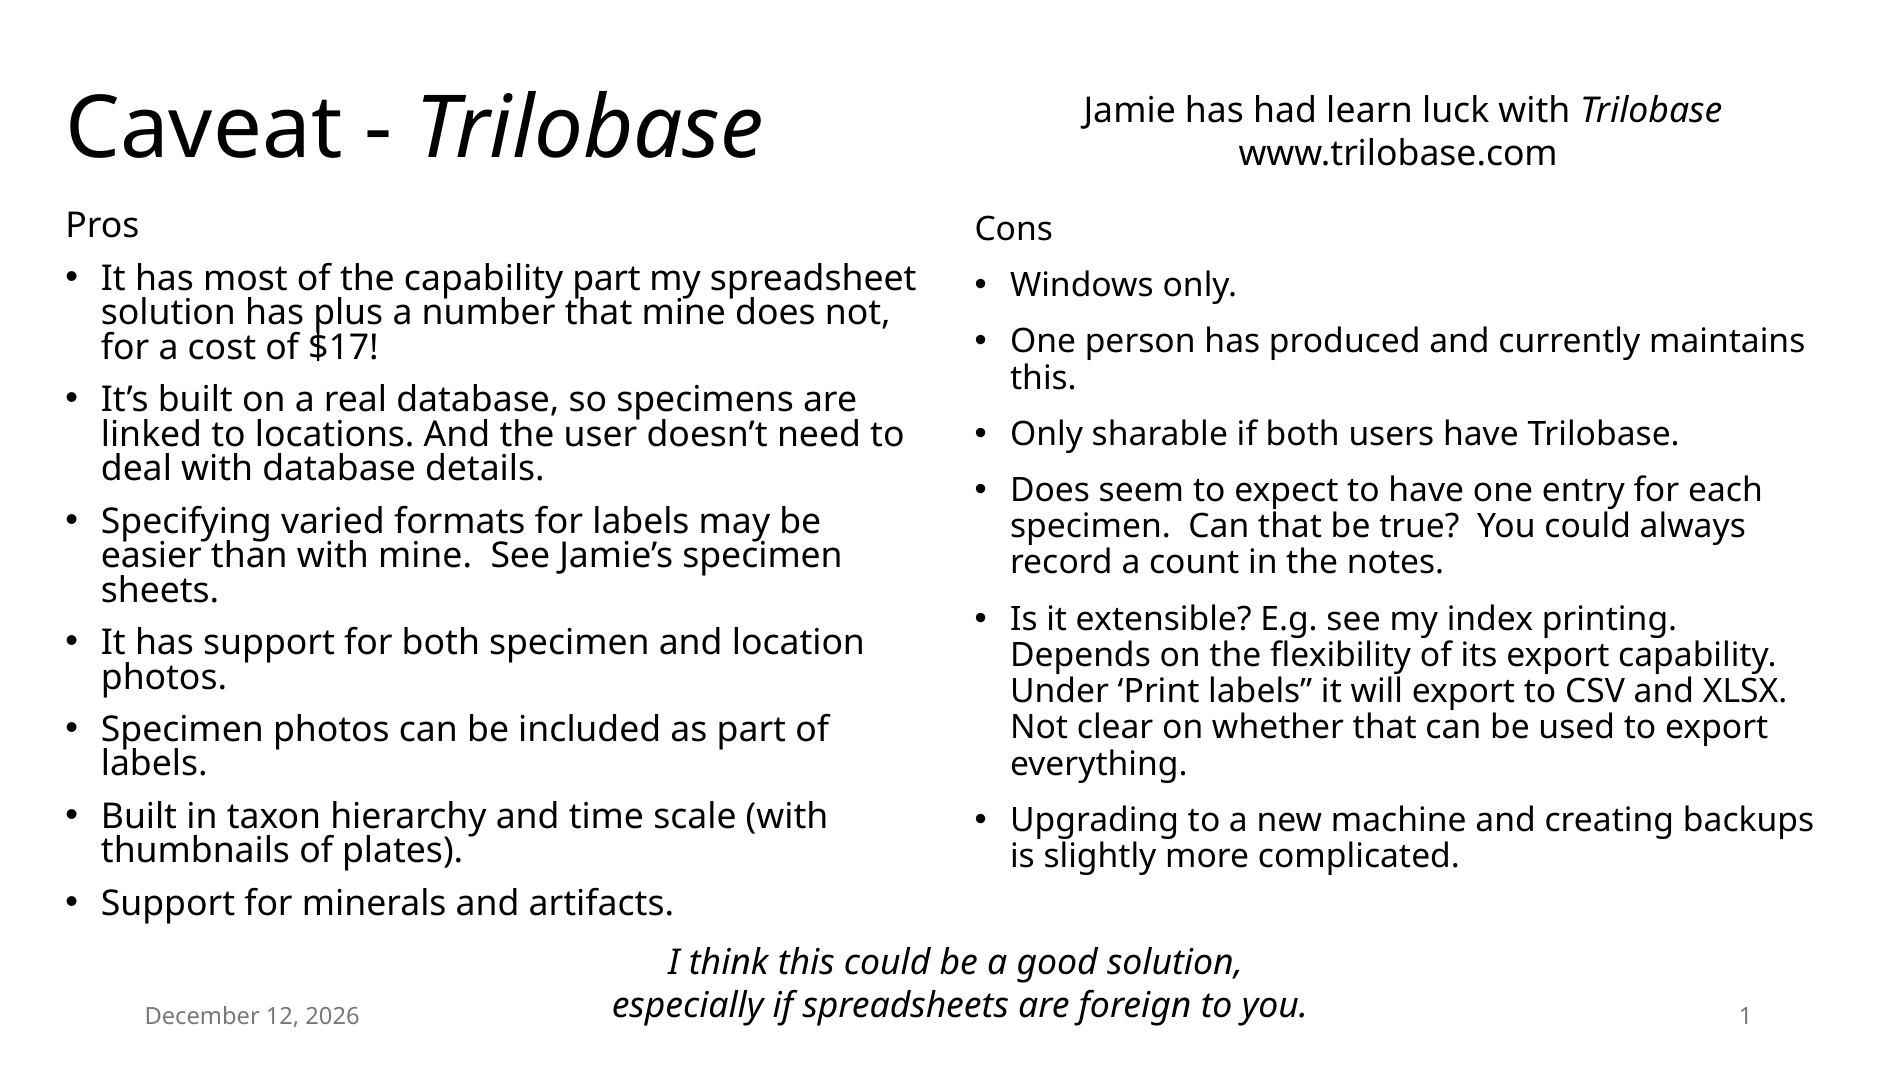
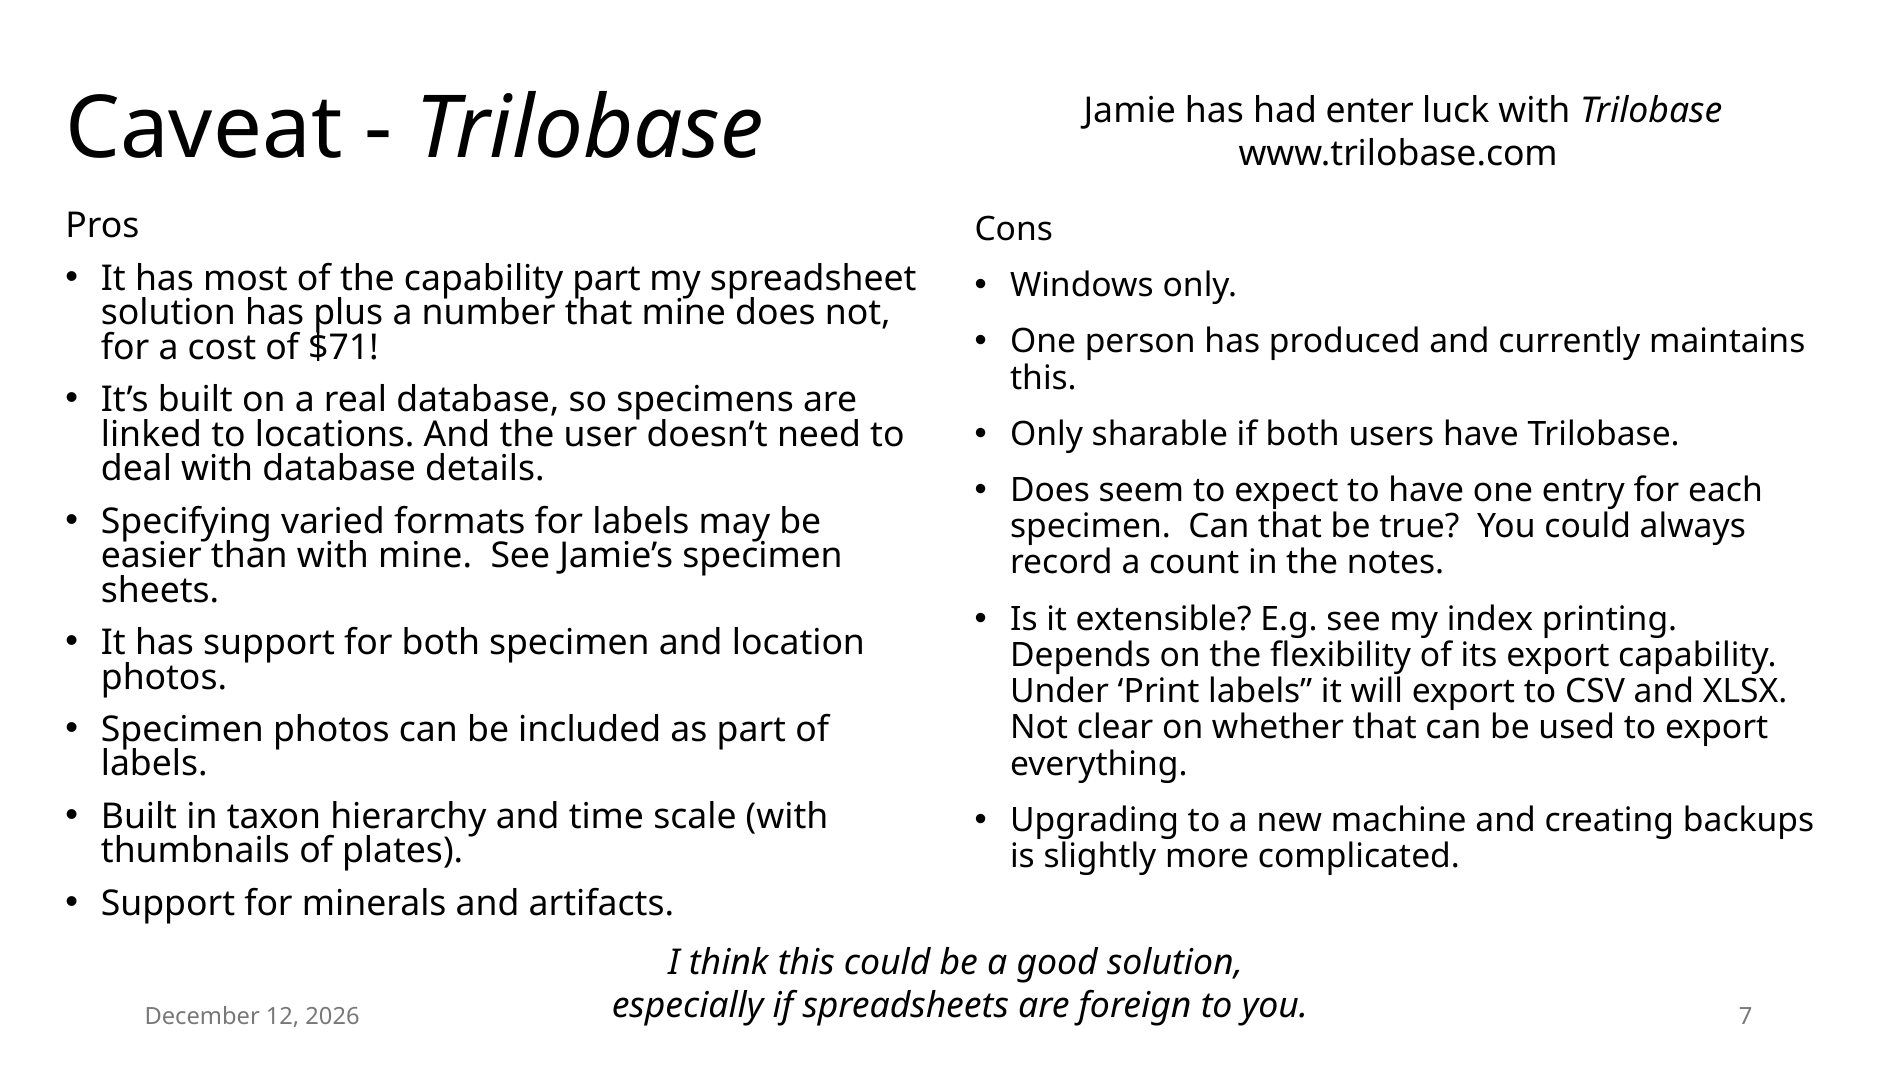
learn: learn -> enter (1370, 111)
$17: $17 -> $71 (343, 348)
1: 1 -> 7 (1746, 1017)
